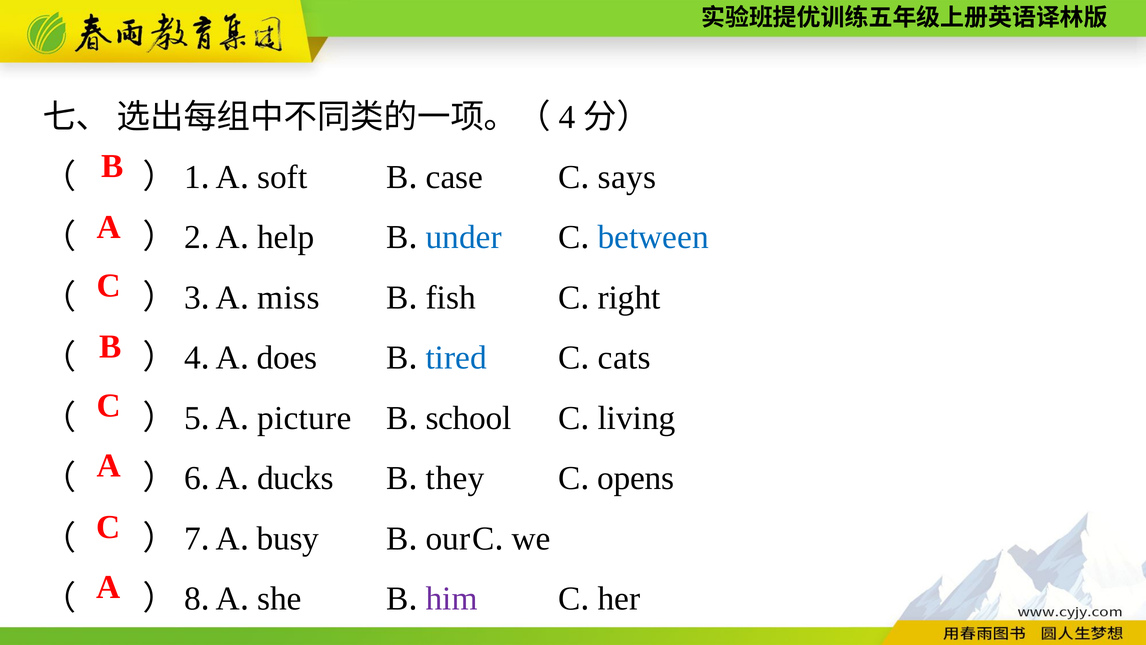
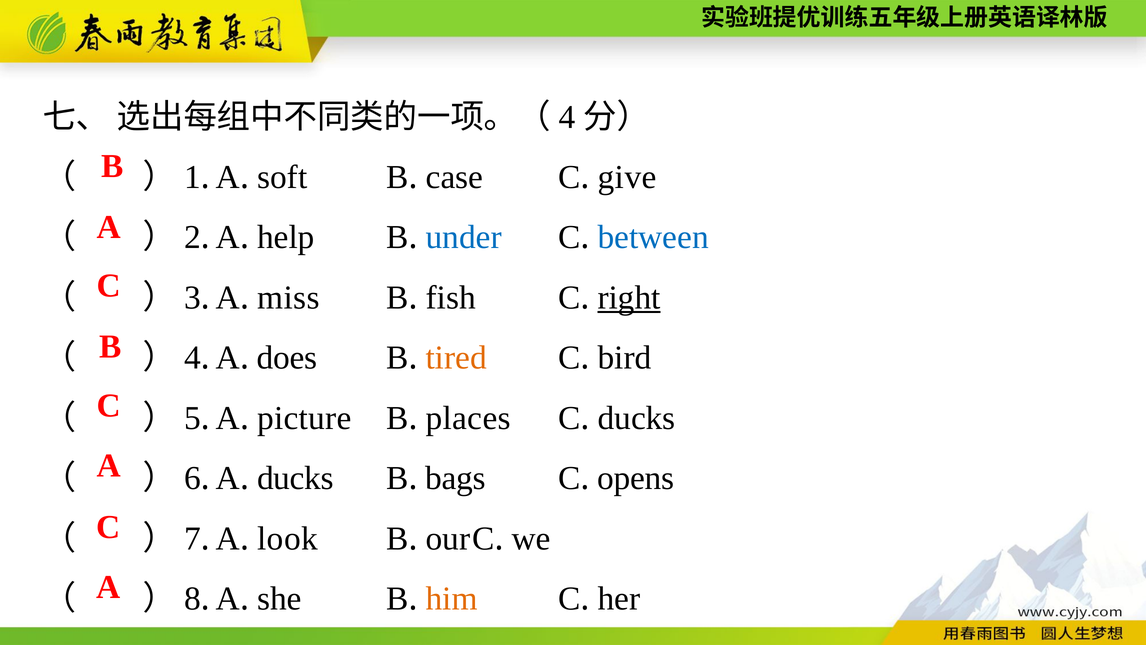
says: says -> give (627, 177)
right underline: none -> present (629, 298)
tired colour: blue -> orange (456, 358)
cats: cats -> bird (625, 358)
school: school -> places (468, 418)
living: living -> ducks (637, 418)
they: they -> bags (456, 478)
busy: busy -> look (288, 538)
him colour: purple -> orange (452, 599)
